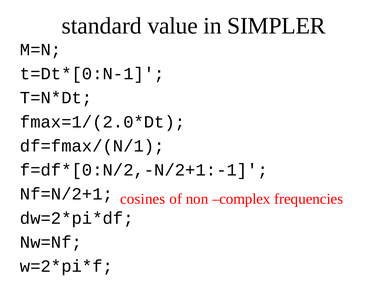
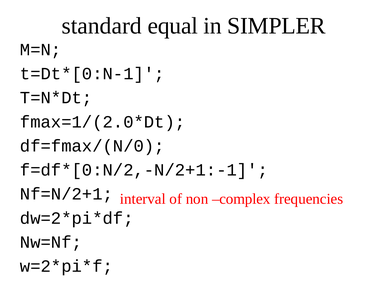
value: value -> equal (173, 26)
df=fmax/(N/1: df=fmax/(N/1 -> df=fmax/(N/0 (92, 146)
cosines: cosines -> interval (143, 199)
